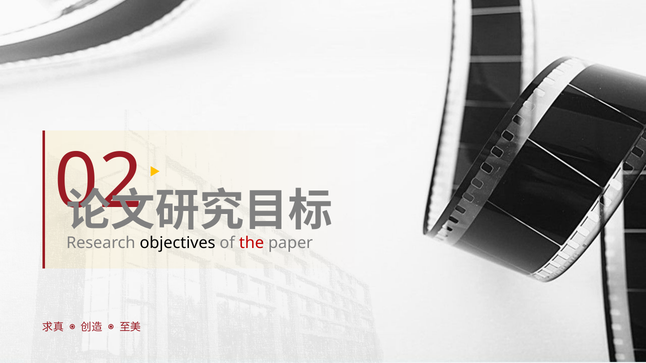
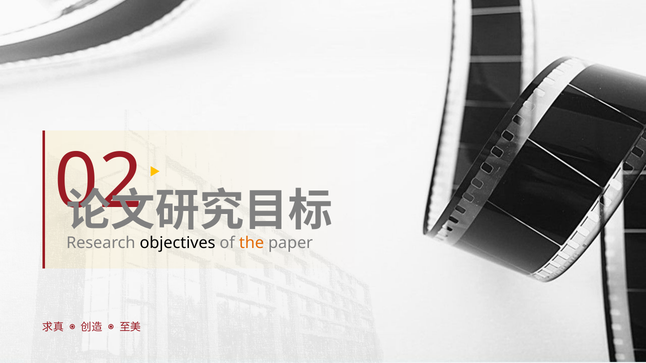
the colour: red -> orange (252, 243)
